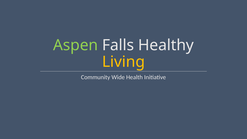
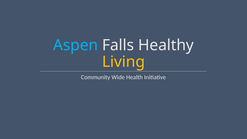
Aspen colour: light green -> light blue (76, 45)
